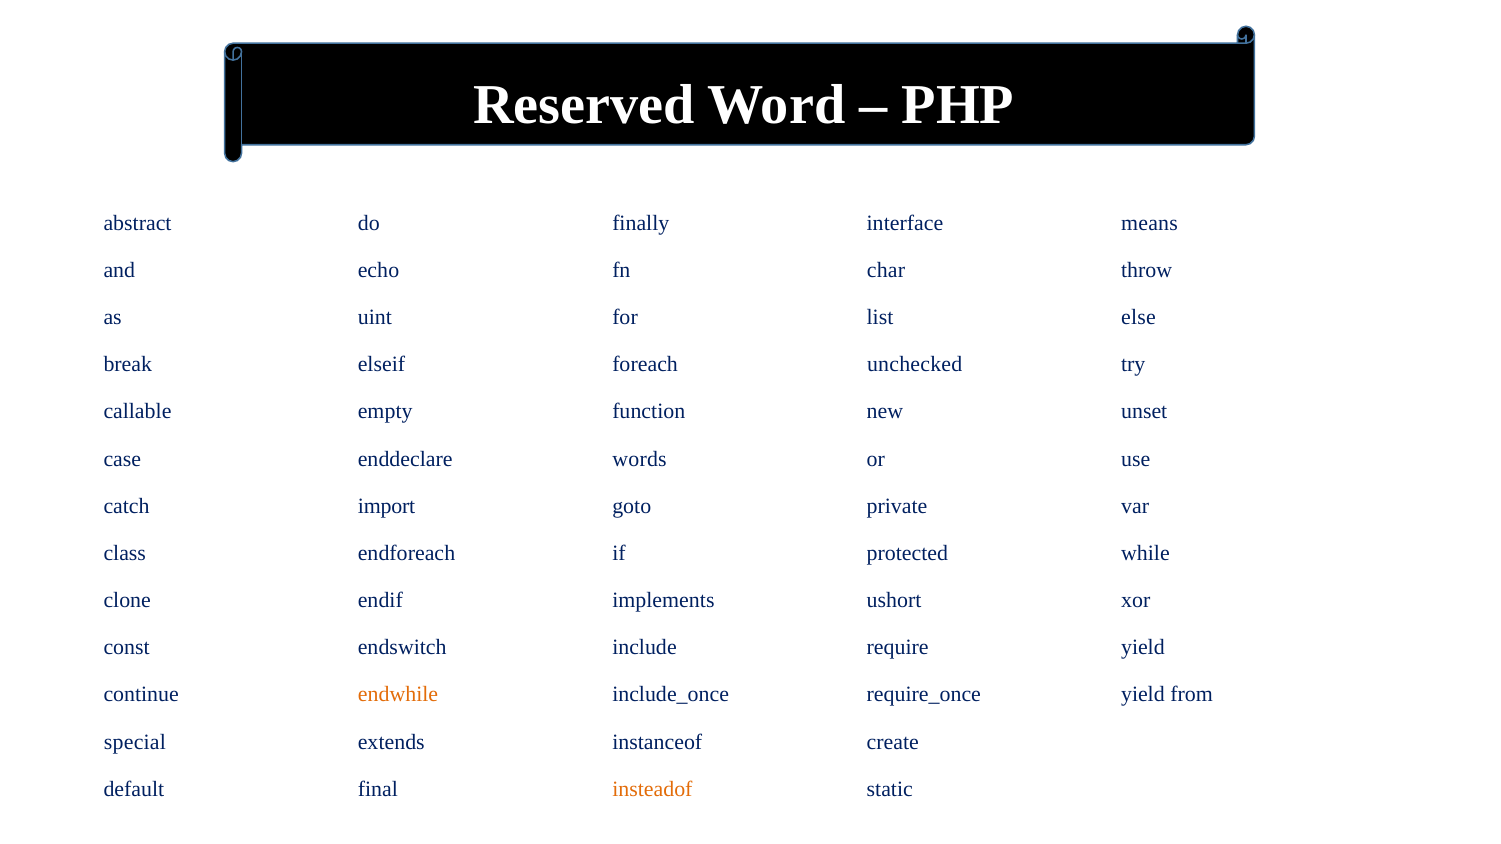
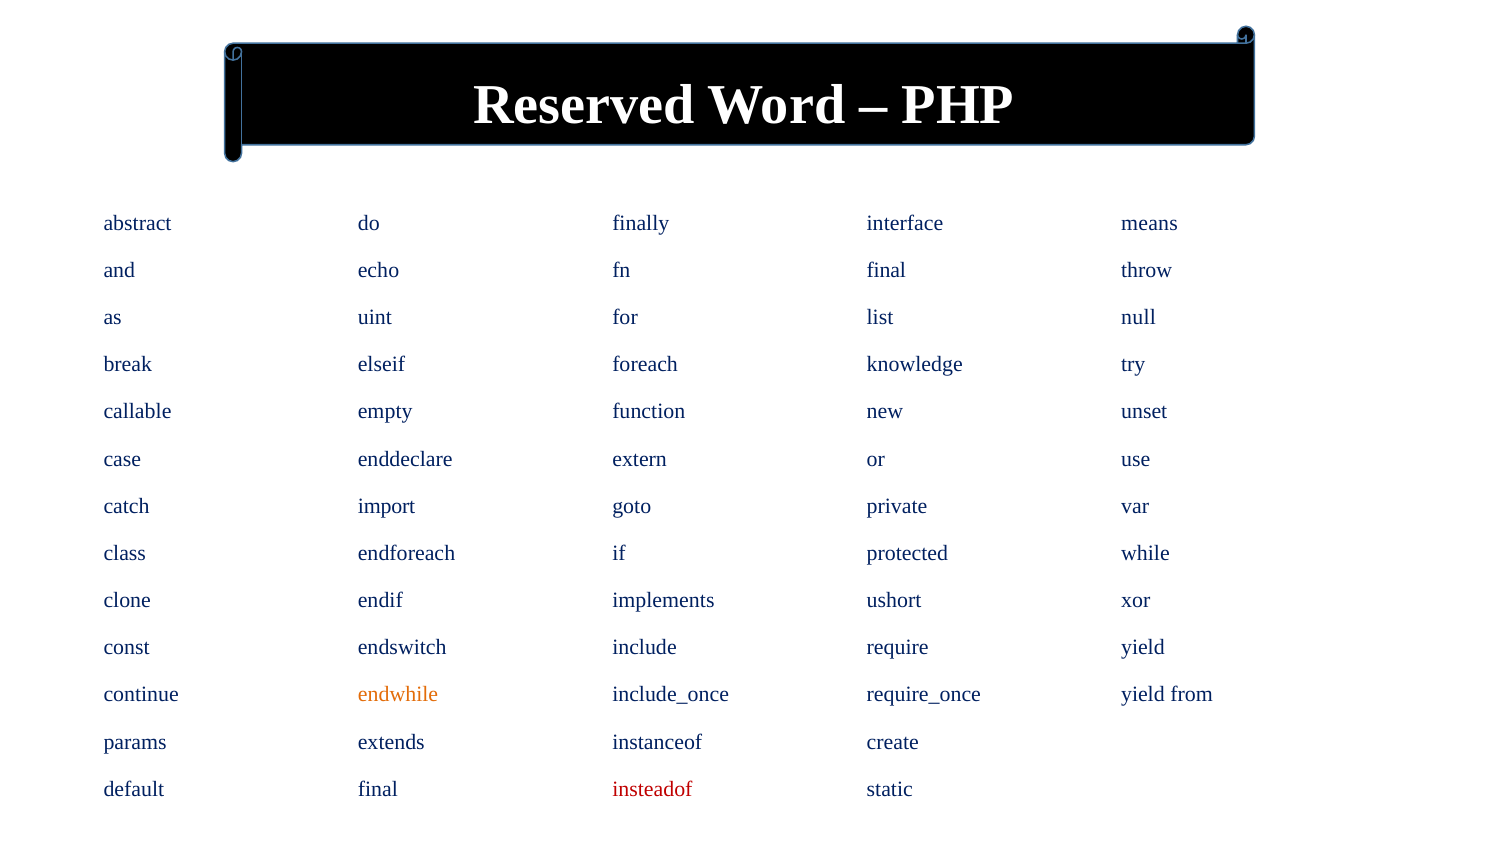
char: char -> final (886, 270)
else: else -> null (1139, 317)
unchecked: unchecked -> knowledge (915, 365)
words: words -> extern (640, 459)
special: special -> params (135, 742)
insteadof colour: orange -> red (652, 789)
